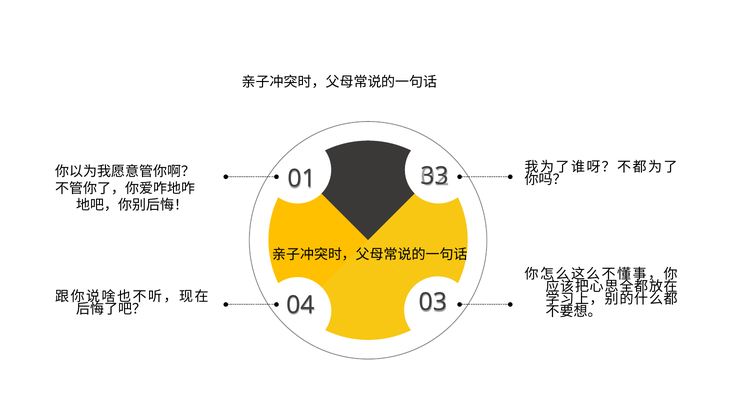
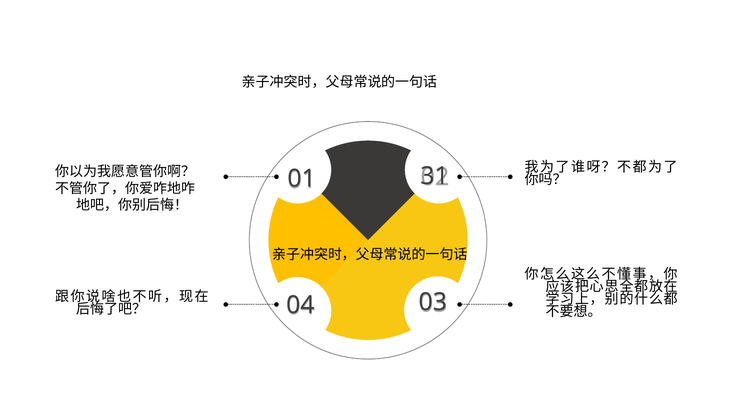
33: 33 -> 31 (434, 176)
